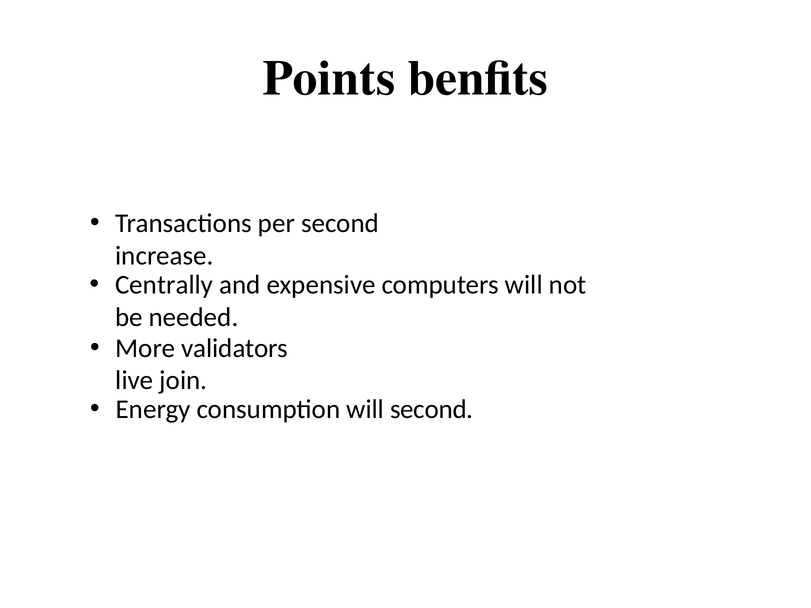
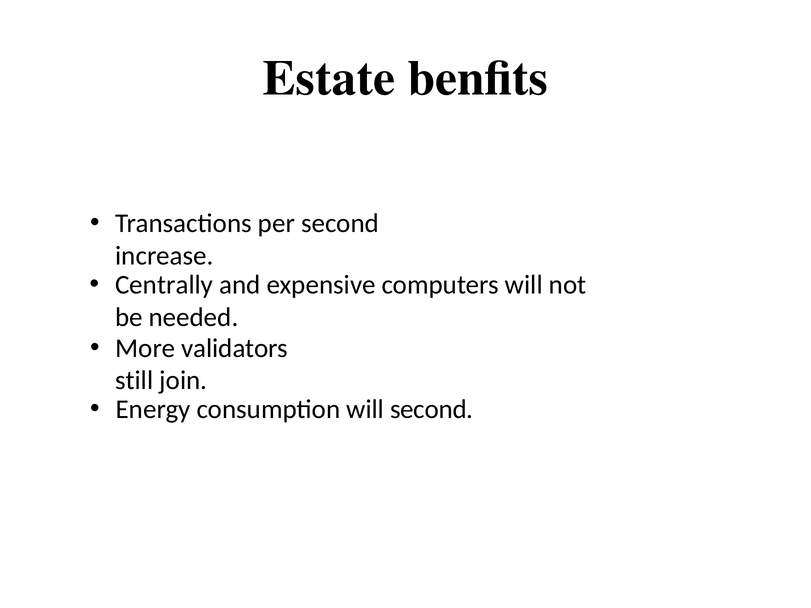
Points: Points -> Estate (329, 79)
live: live -> still (134, 381)
